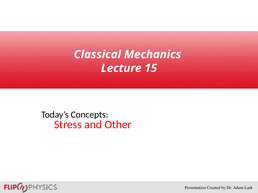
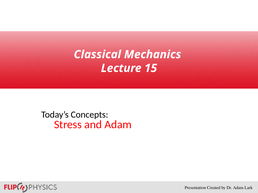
and Other: Other -> Adam (118, 125)
